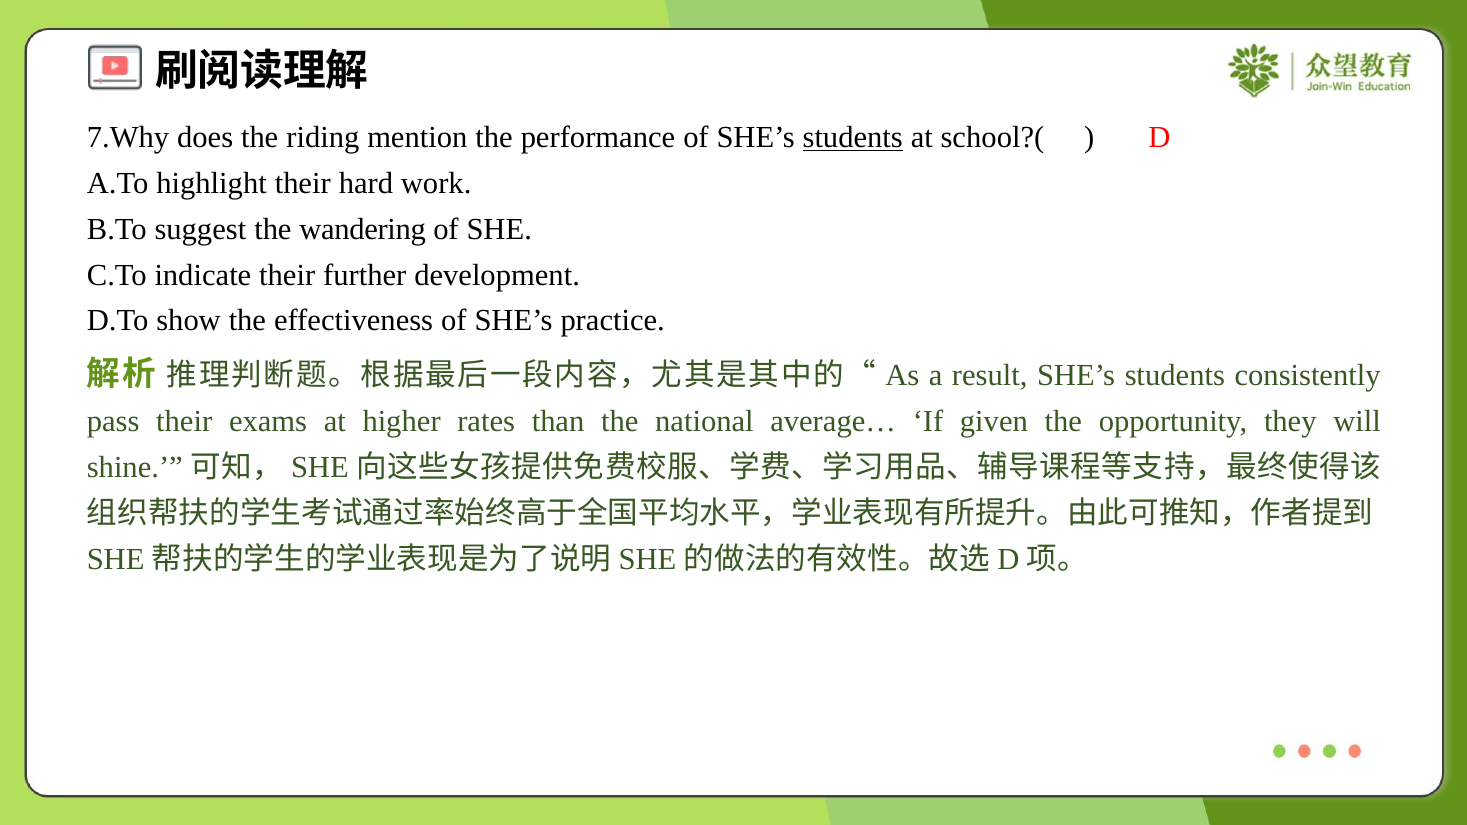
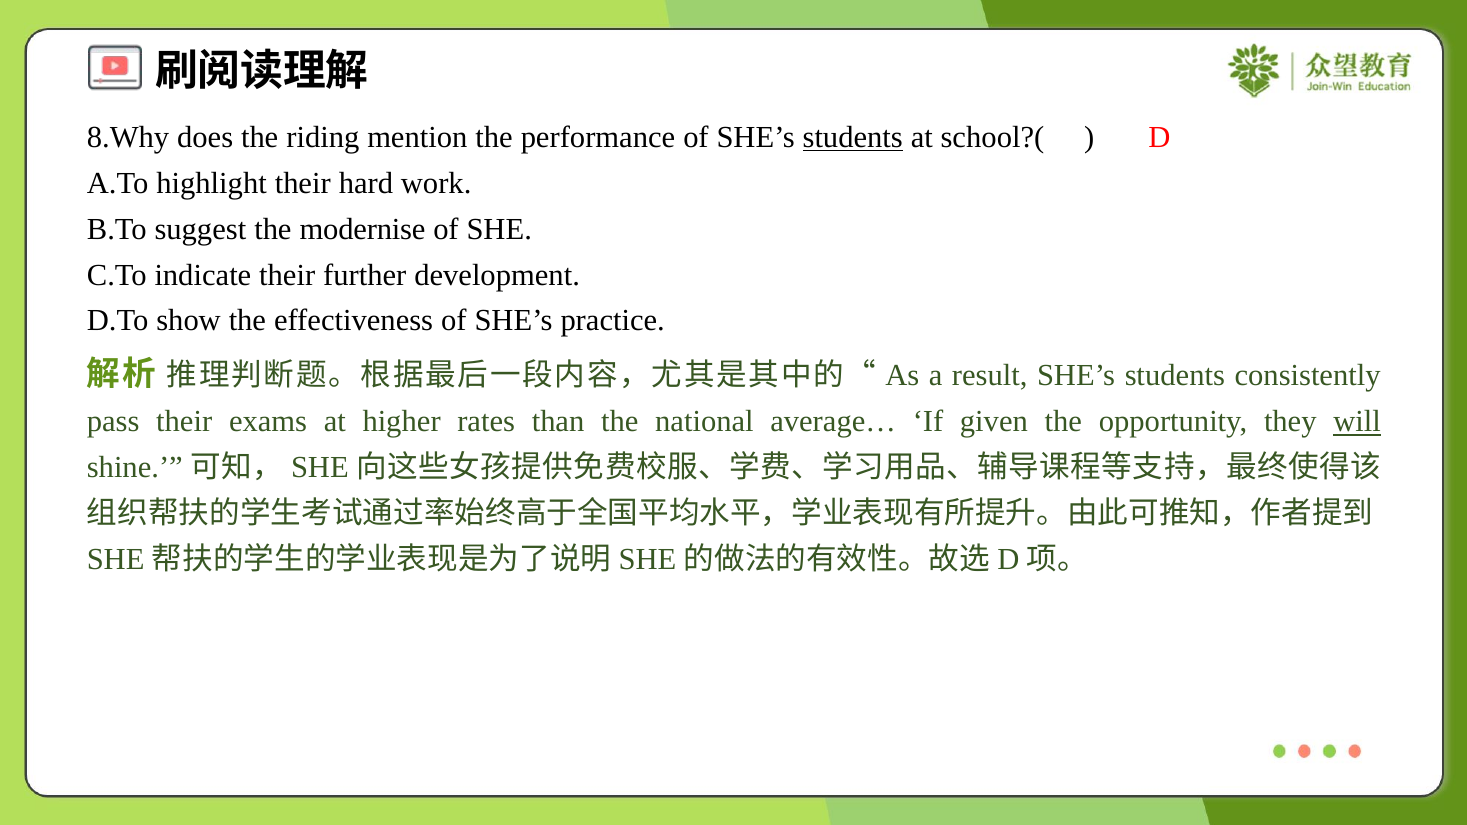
7.Why: 7.Why -> 8.Why (128, 137)
wandering: wandering -> modernise (363, 229)
will underline: none -> present (1357, 422)
